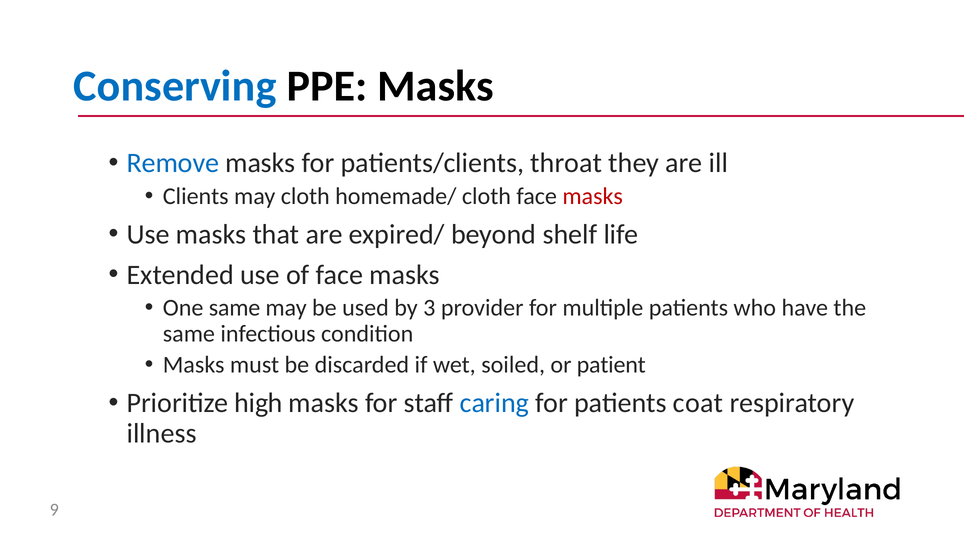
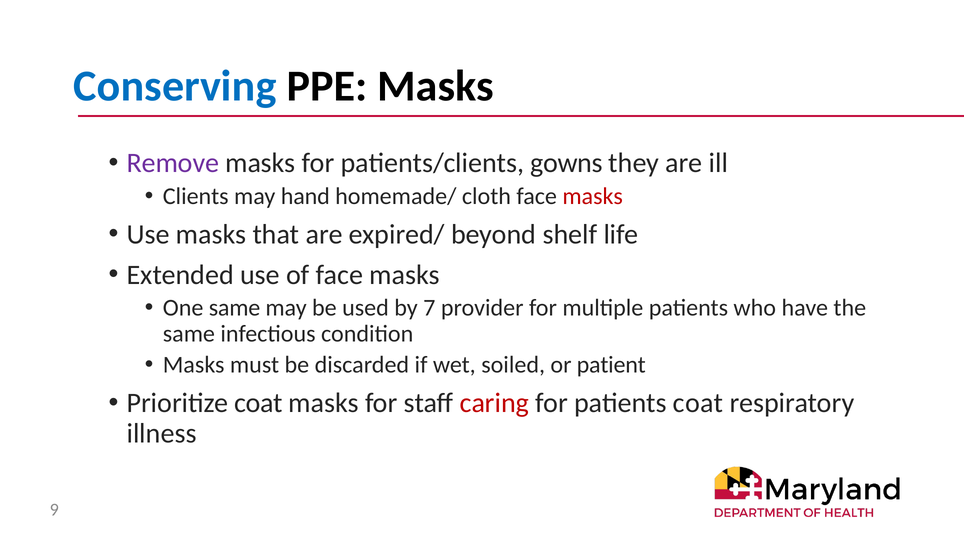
Remove colour: blue -> purple (173, 163)
throat: throat -> gowns (566, 163)
may cloth: cloth -> hand (305, 196)
3: 3 -> 7 (429, 308)
Prioritize high: high -> coat (259, 403)
caring colour: blue -> red (494, 403)
